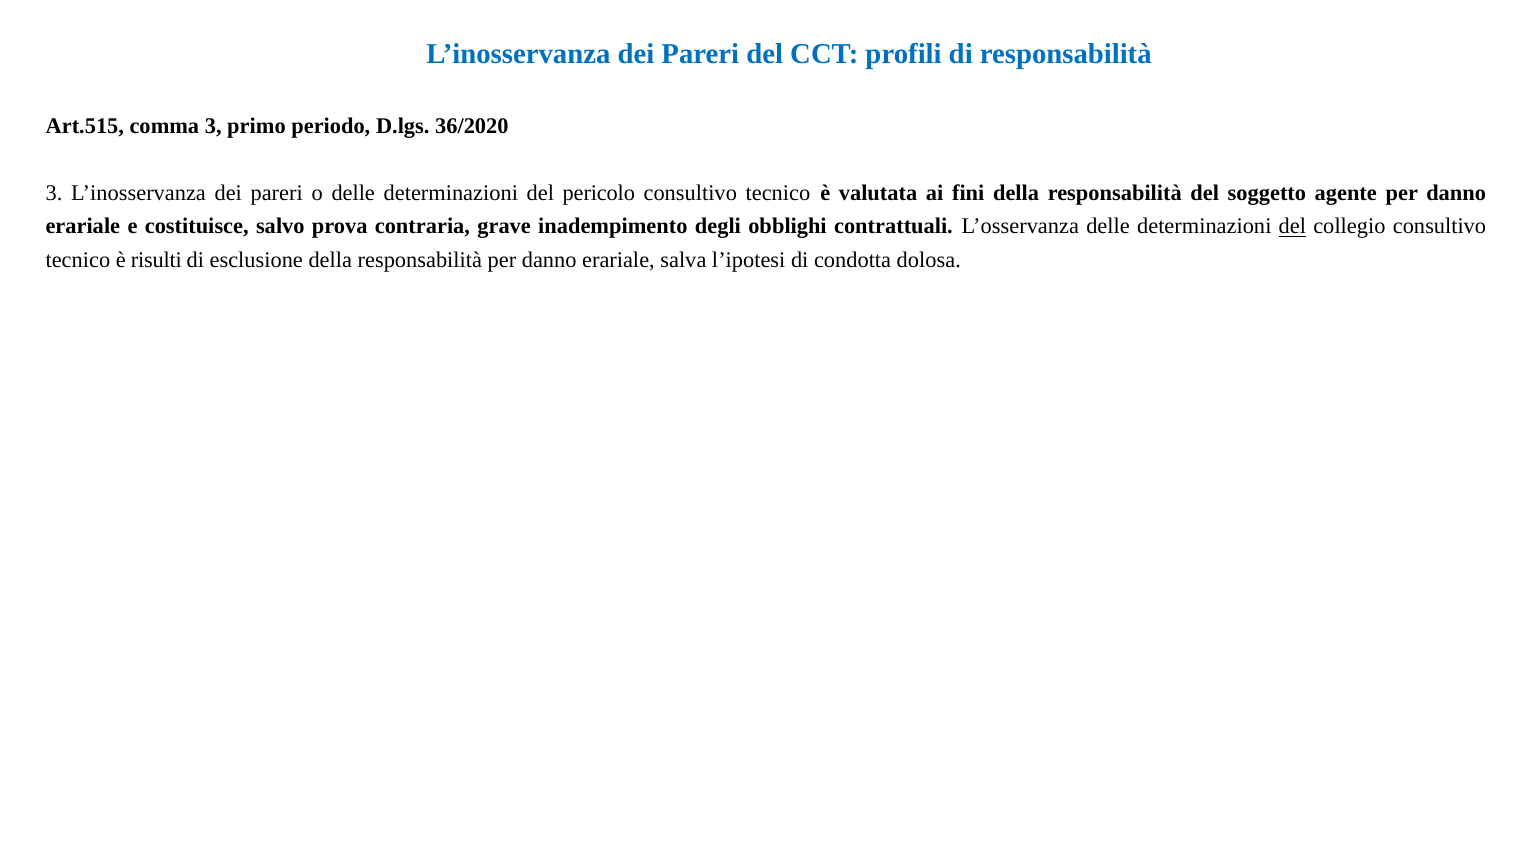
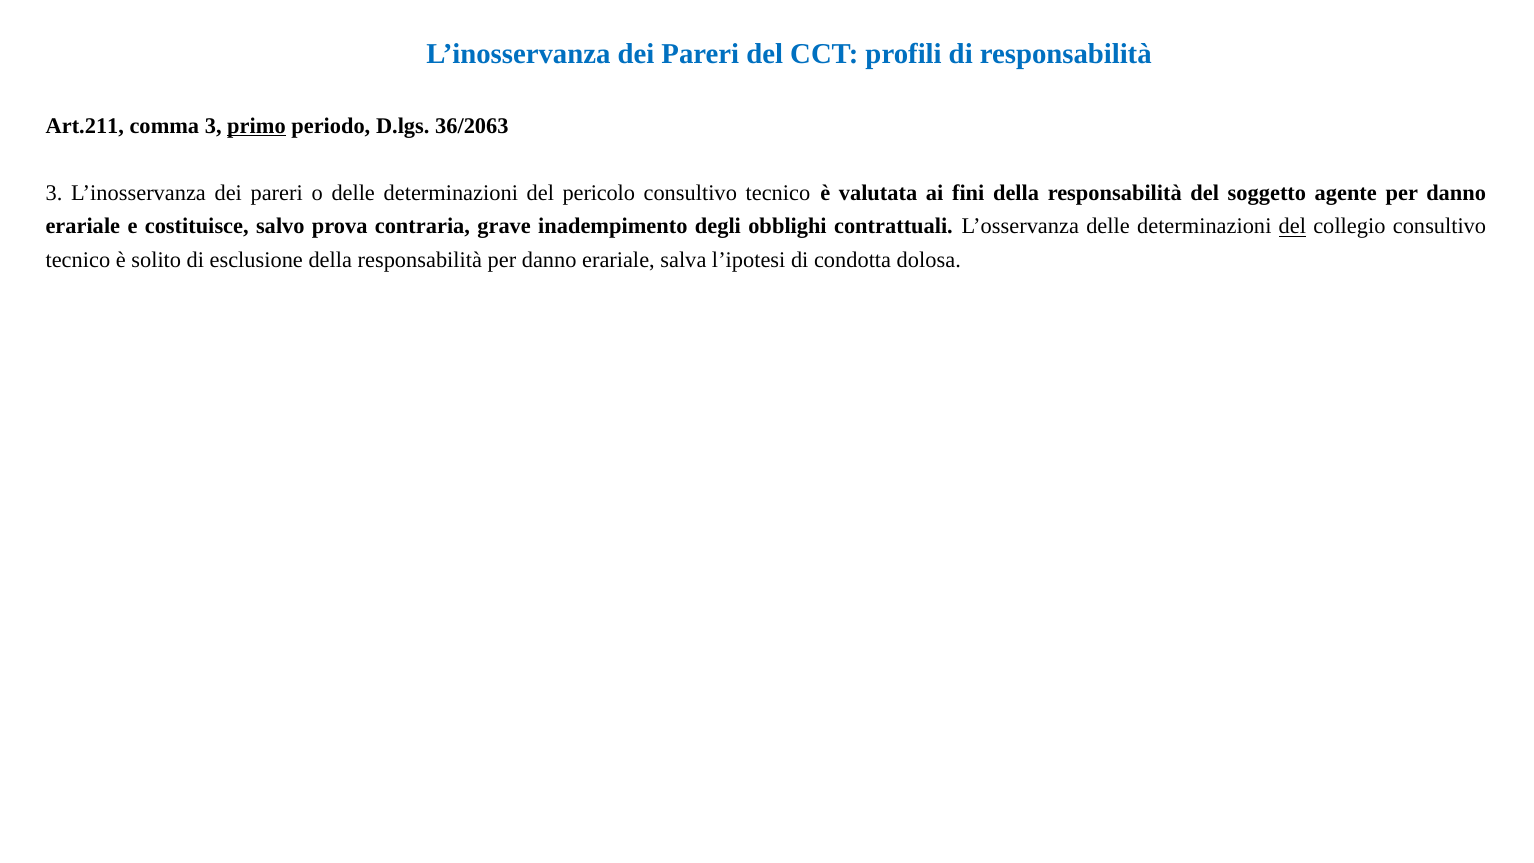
Art.515: Art.515 -> Art.211 (85, 126)
primo underline: none -> present (256, 126)
36/2020: 36/2020 -> 36/2063 (472, 126)
risulti: risulti -> solito (156, 260)
